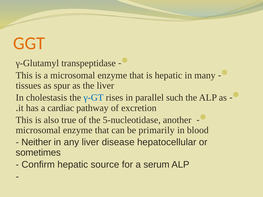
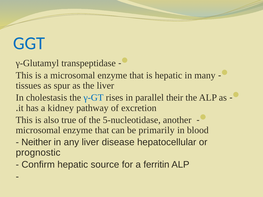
GGT colour: orange -> blue (29, 43)
such: such -> their (175, 98)
cardiac: cardiac -> kidney (61, 108)
sometimes: sometimes -> prognostic (38, 153)
serum: serum -> ferritin (156, 165)
